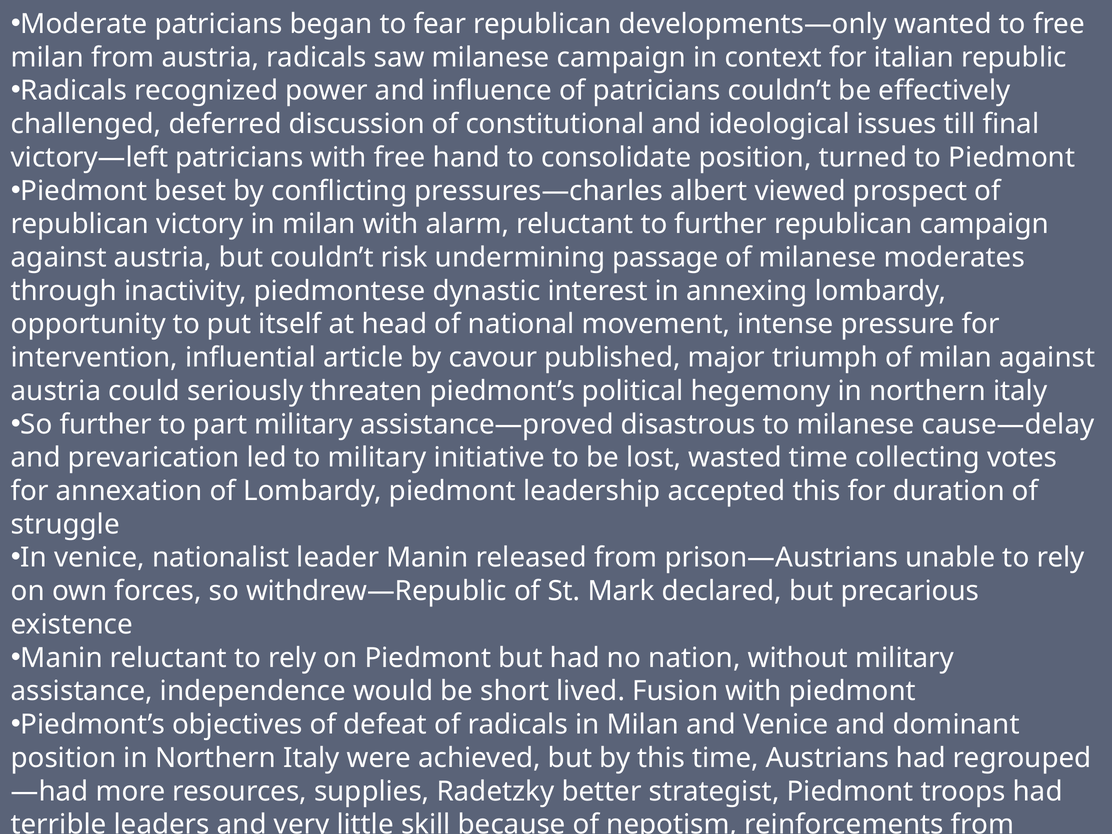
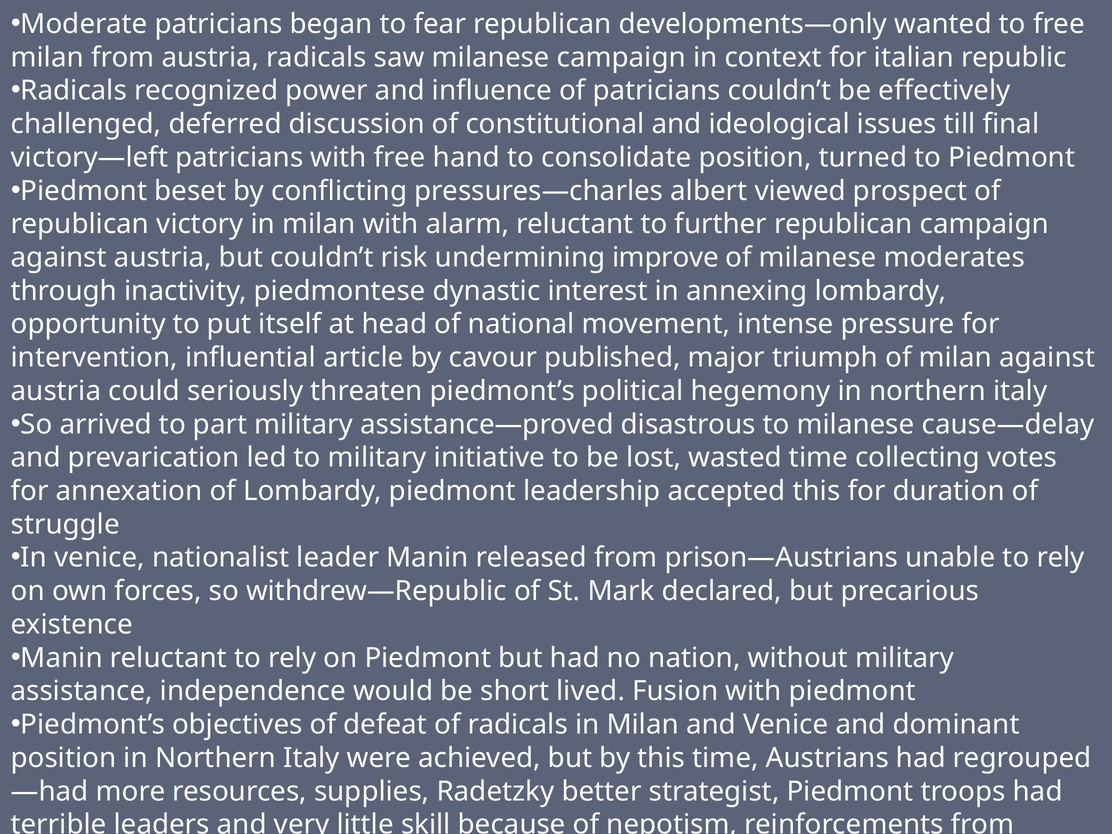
passage: passage -> improve (665, 258)
So further: further -> arrived (106, 424)
